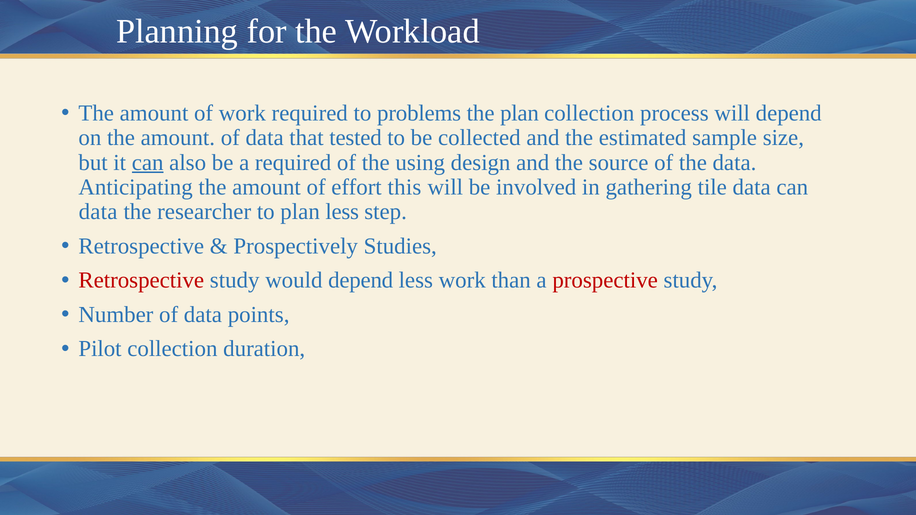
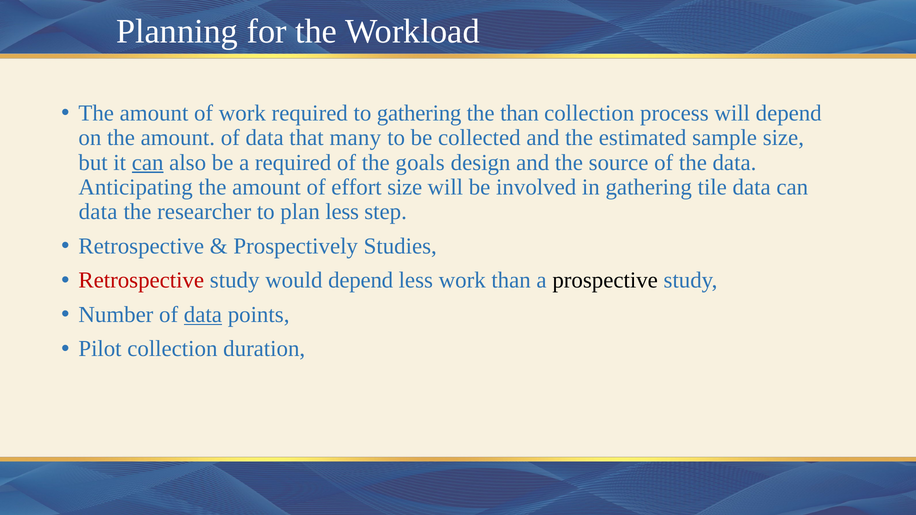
to problems: problems -> gathering (419, 113)
the plan: plan -> than (520, 113)
tested: tested -> many (355, 138)
using: using -> goals (420, 163)
effort this: this -> size (405, 187)
prospective colour: red -> black (605, 281)
data underline: none -> present (203, 315)
